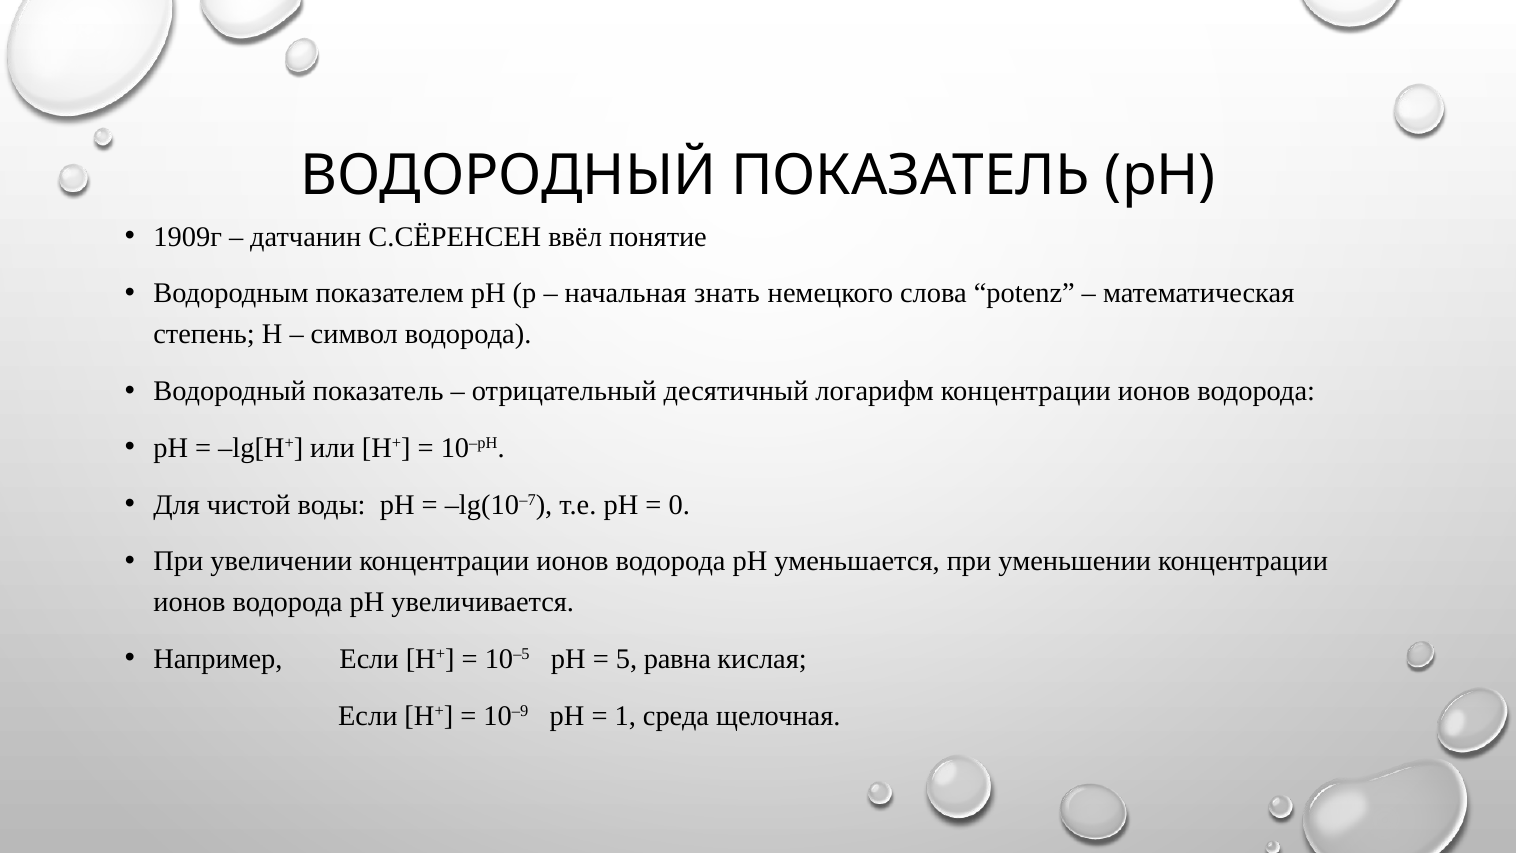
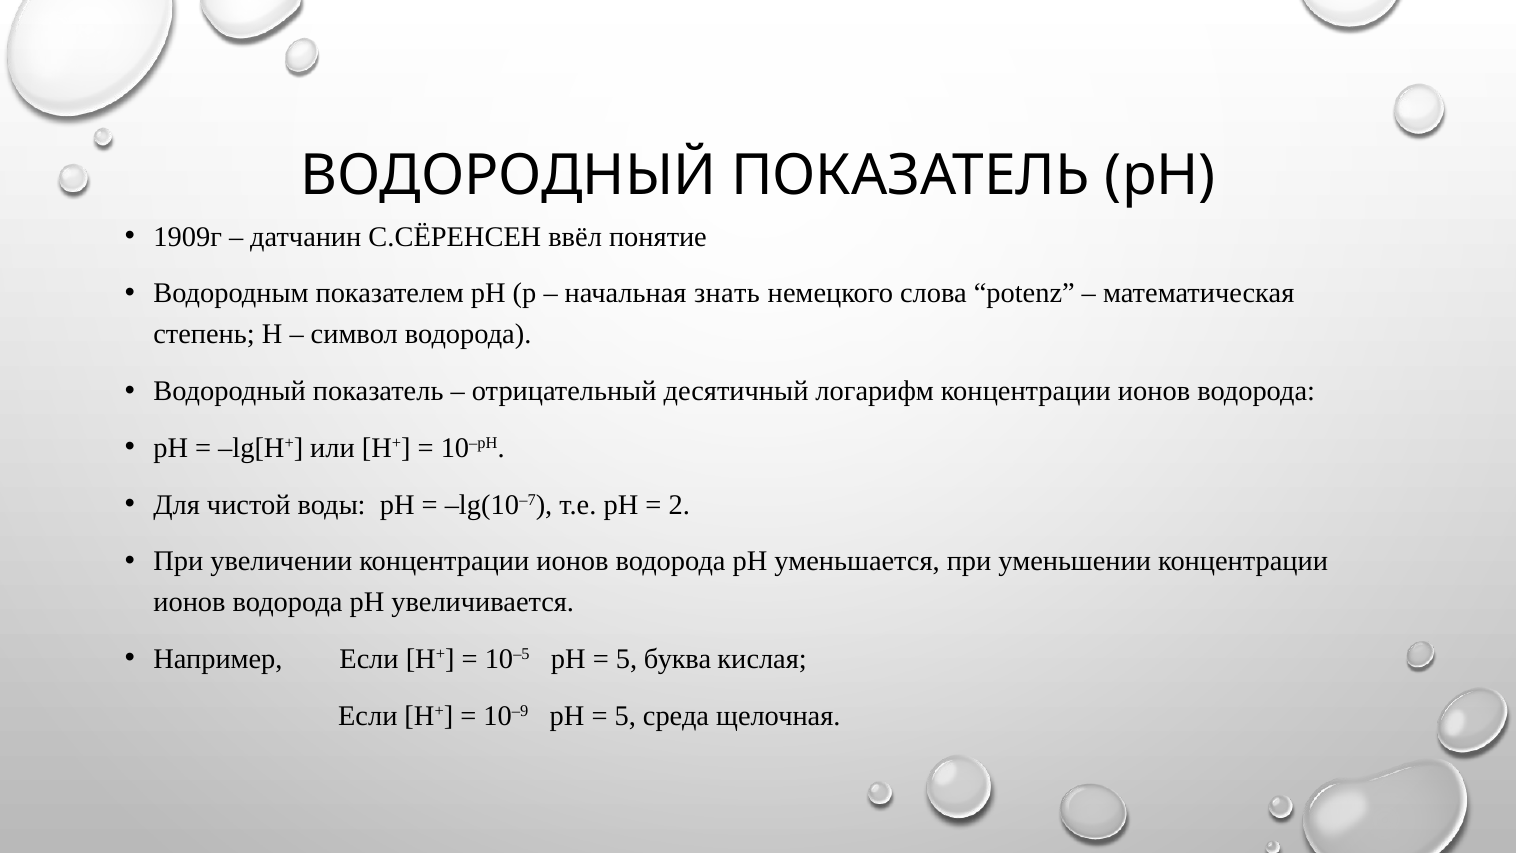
0: 0 -> 2 (679, 505)
равна: равна -> буква (677, 659)
1: 1 -> 5 (625, 716)
